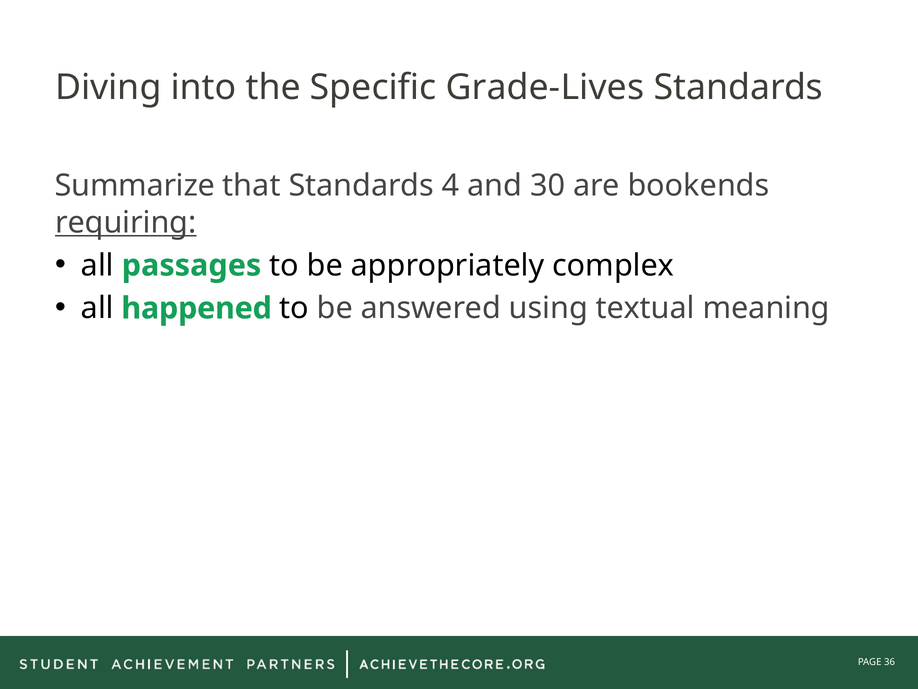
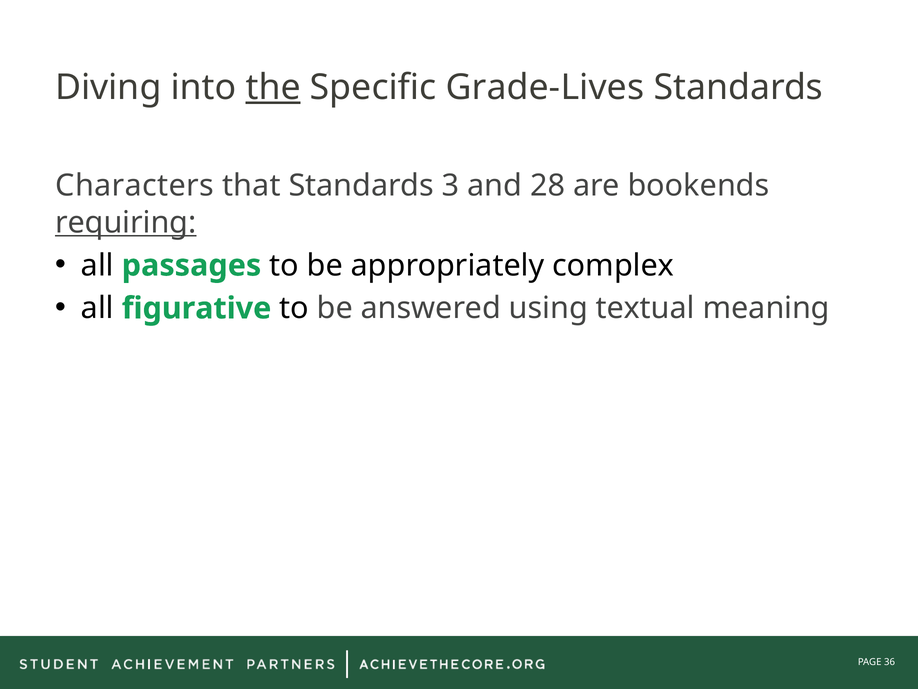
the underline: none -> present (273, 87)
Summarize: Summarize -> Characters (135, 186)
4: 4 -> 3 (451, 186)
30: 30 -> 28 (548, 186)
happened: happened -> figurative (197, 308)
